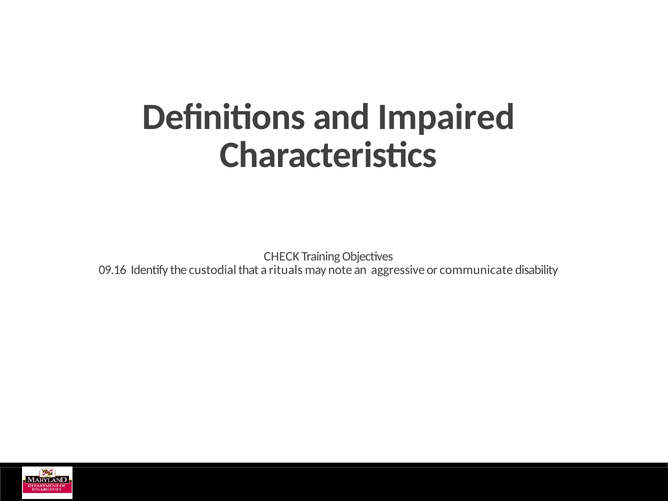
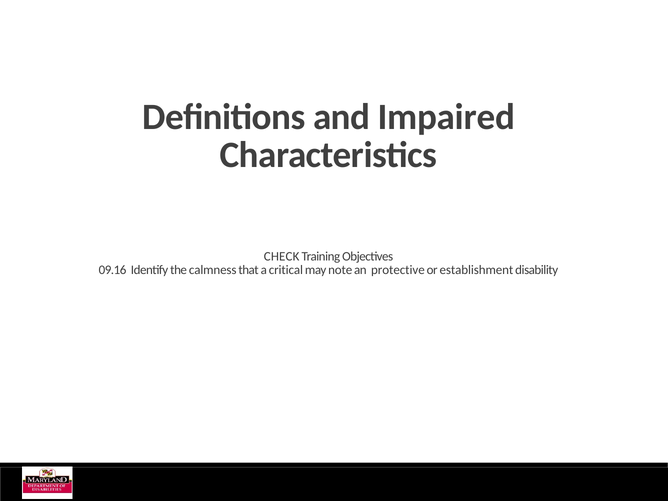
custodial: custodial -> calmness (213, 270)
rituals: rituals -> critical (286, 270)
aggressive: aggressive -> protective (398, 270)
communicate: communicate -> establishment (476, 270)
